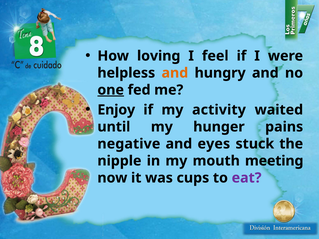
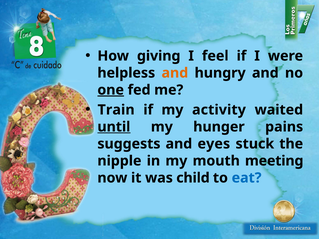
loving: loving -> giving (159, 56)
Enjoy: Enjoy -> Train (116, 110)
until underline: none -> present (114, 127)
negative: negative -> suggests (129, 144)
cups: cups -> child (193, 178)
eat colour: purple -> blue (247, 178)
